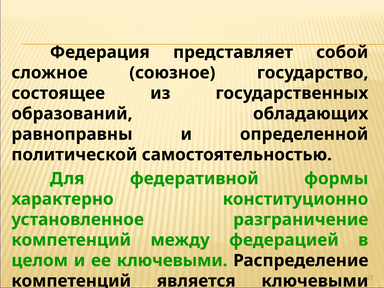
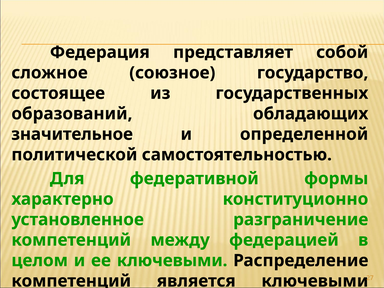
равноправны: равноправны -> значительное (72, 134)
